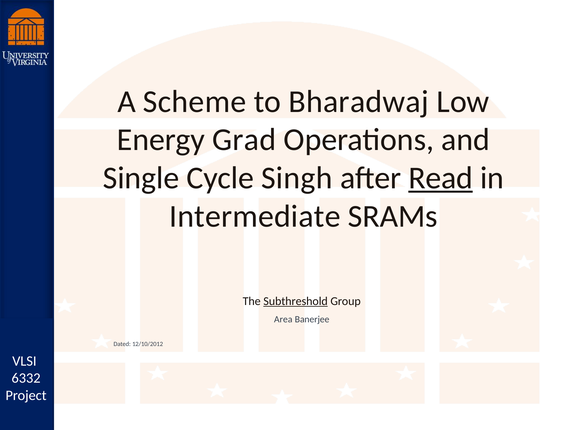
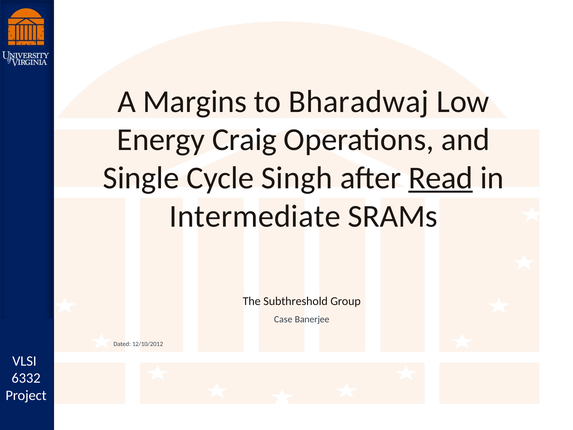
Scheme: Scheme -> Margins (195, 102)
Grad: Grad -> Craig (244, 140)
Subthreshold underline: present -> none (296, 301)
Area: Area -> Case (283, 319)
